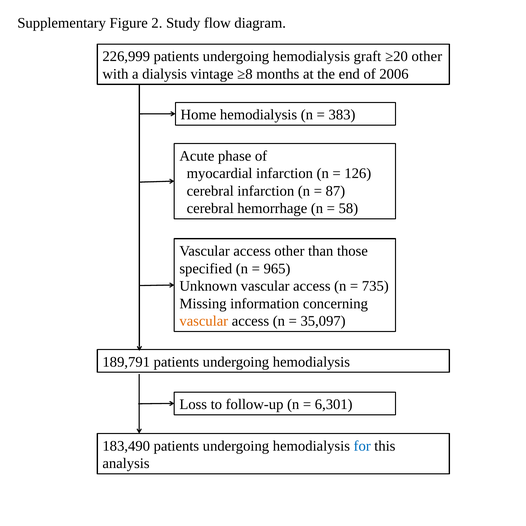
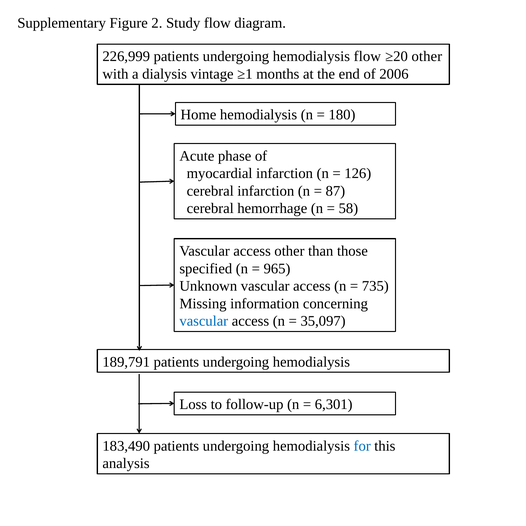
hemodialysis graft: graft -> flow (367, 56)
≥8: ≥8 -> ≥1 (245, 74)
383: 383 -> 180 (342, 115)
vascular colour: orange -> blue (204, 321)
